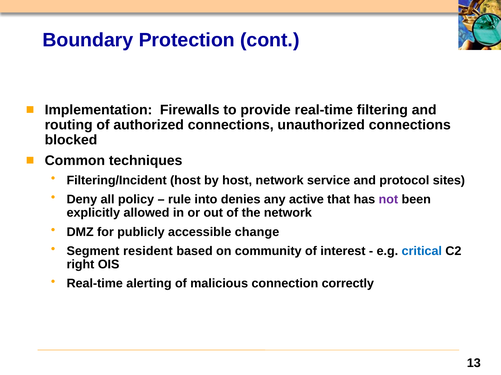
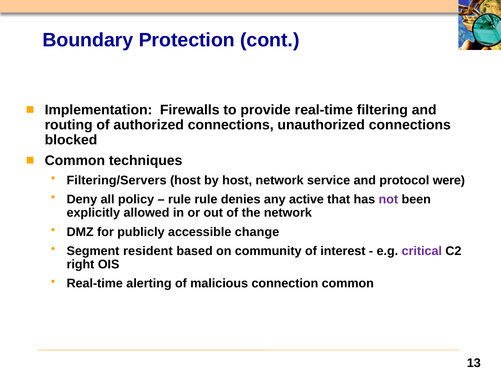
Filtering/Incident: Filtering/Incident -> Filtering/Servers (117, 181)
sites: sites -> were (449, 181)
rule into: into -> rule (206, 200)
critical colour: blue -> purple (422, 251)
connection correctly: correctly -> common (348, 284)
